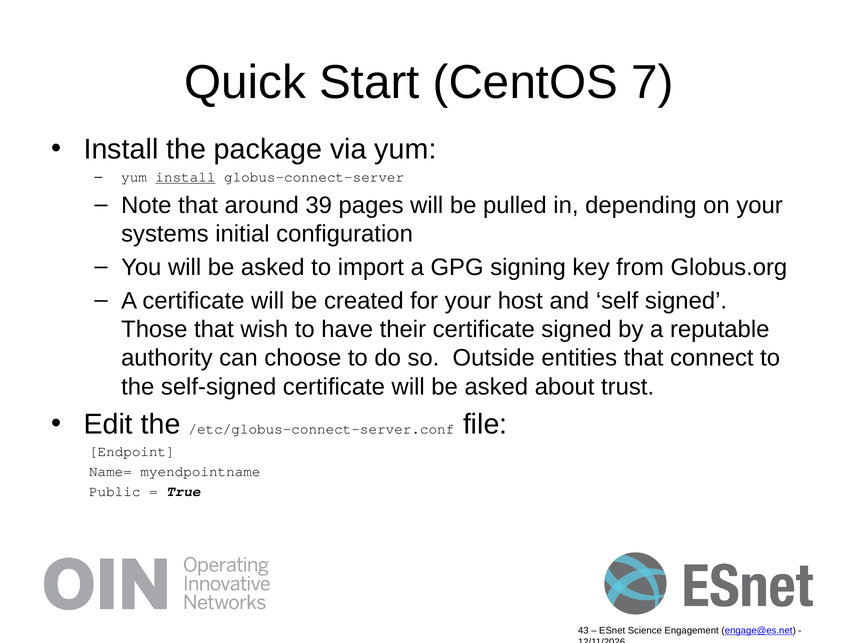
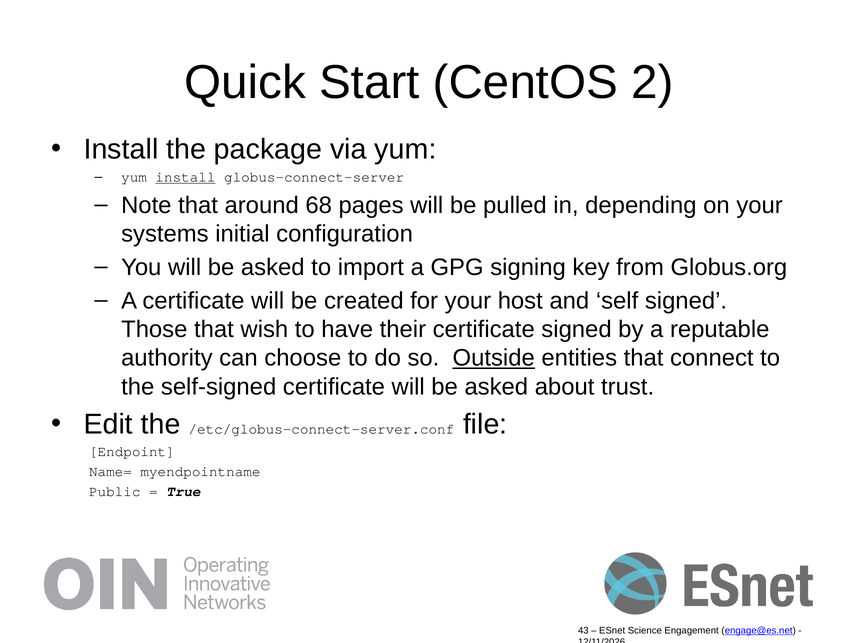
7: 7 -> 2 (652, 83)
39: 39 -> 68 (319, 206)
Outside underline: none -> present (494, 358)
